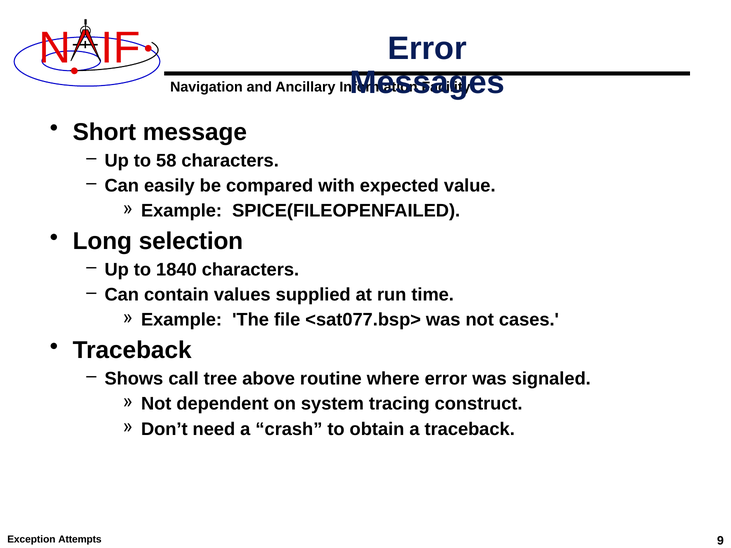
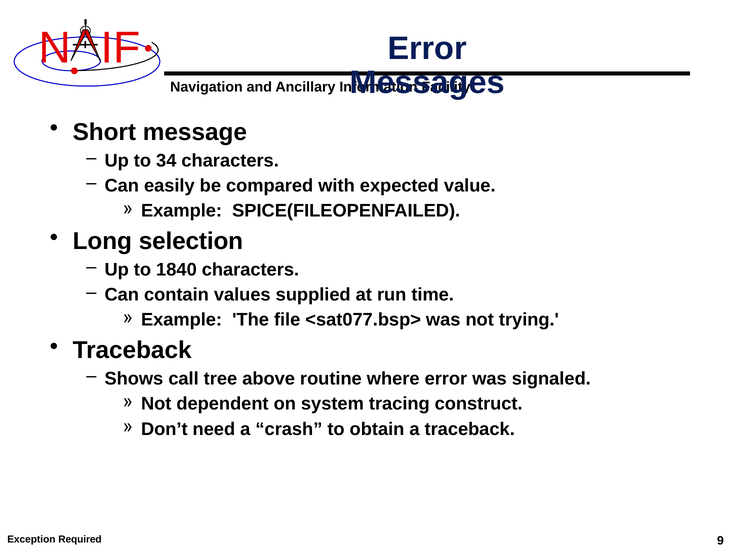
58: 58 -> 34 (166, 161)
cases: cases -> trying (529, 320)
Attempts: Attempts -> Required (80, 540)
